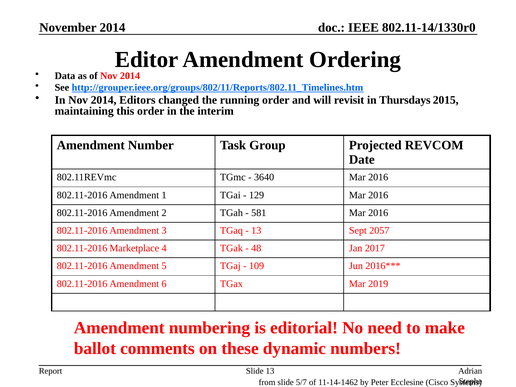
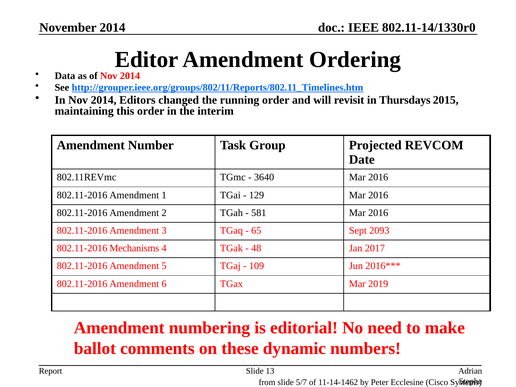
13: 13 -> 65 (256, 231)
2057: 2057 -> 2093 (379, 231)
Marketplace: Marketplace -> Mechanisms (134, 248)
